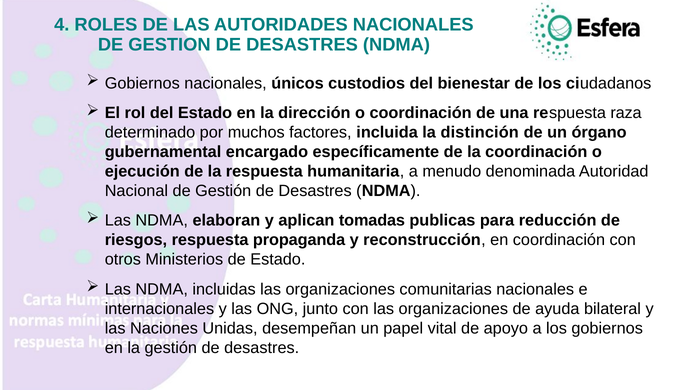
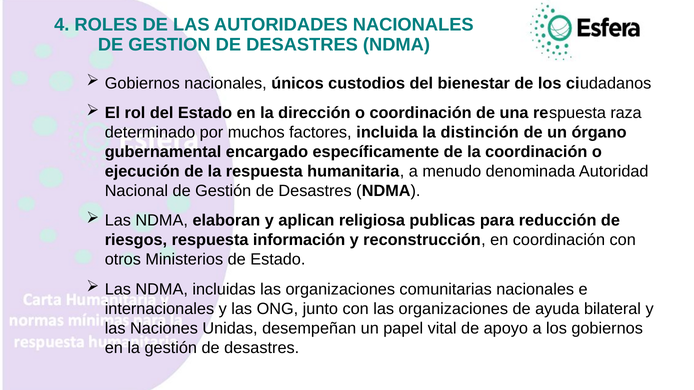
tomadas: tomadas -> religiosa (372, 221)
propaganda: propaganda -> información (299, 240)
